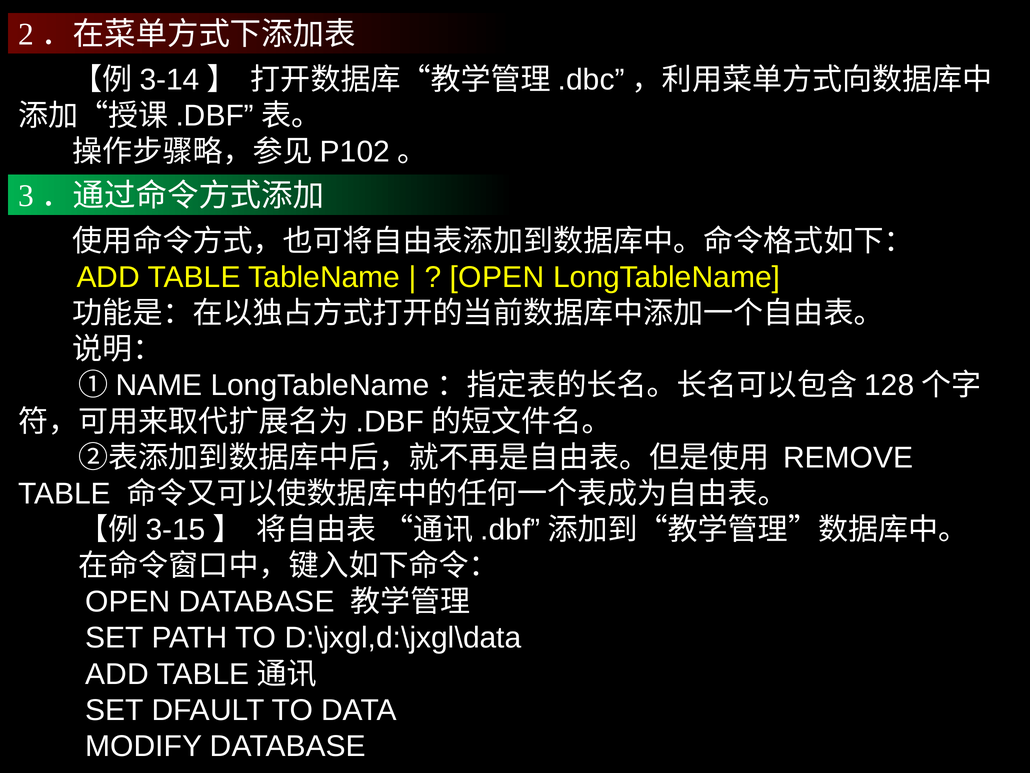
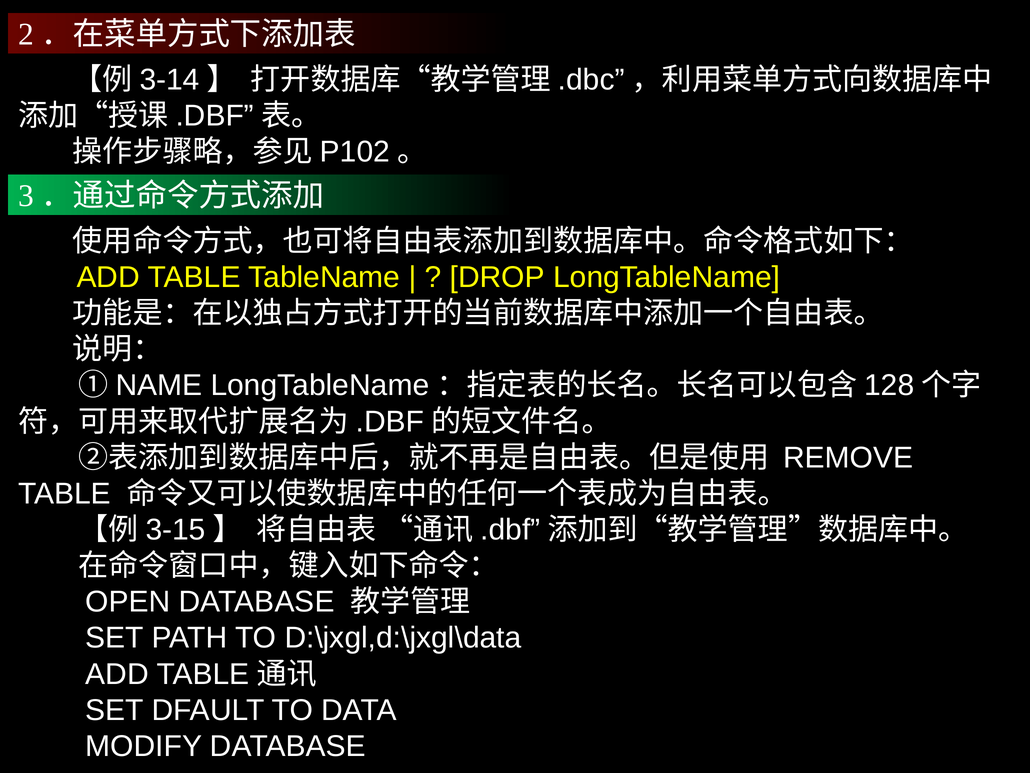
OPEN: OPEN -> DROP (497, 277)
